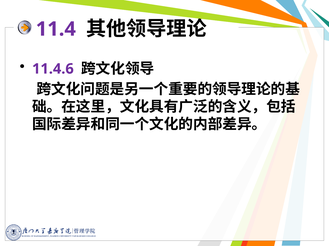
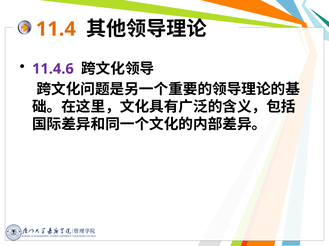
11.4 colour: purple -> orange (56, 29)
